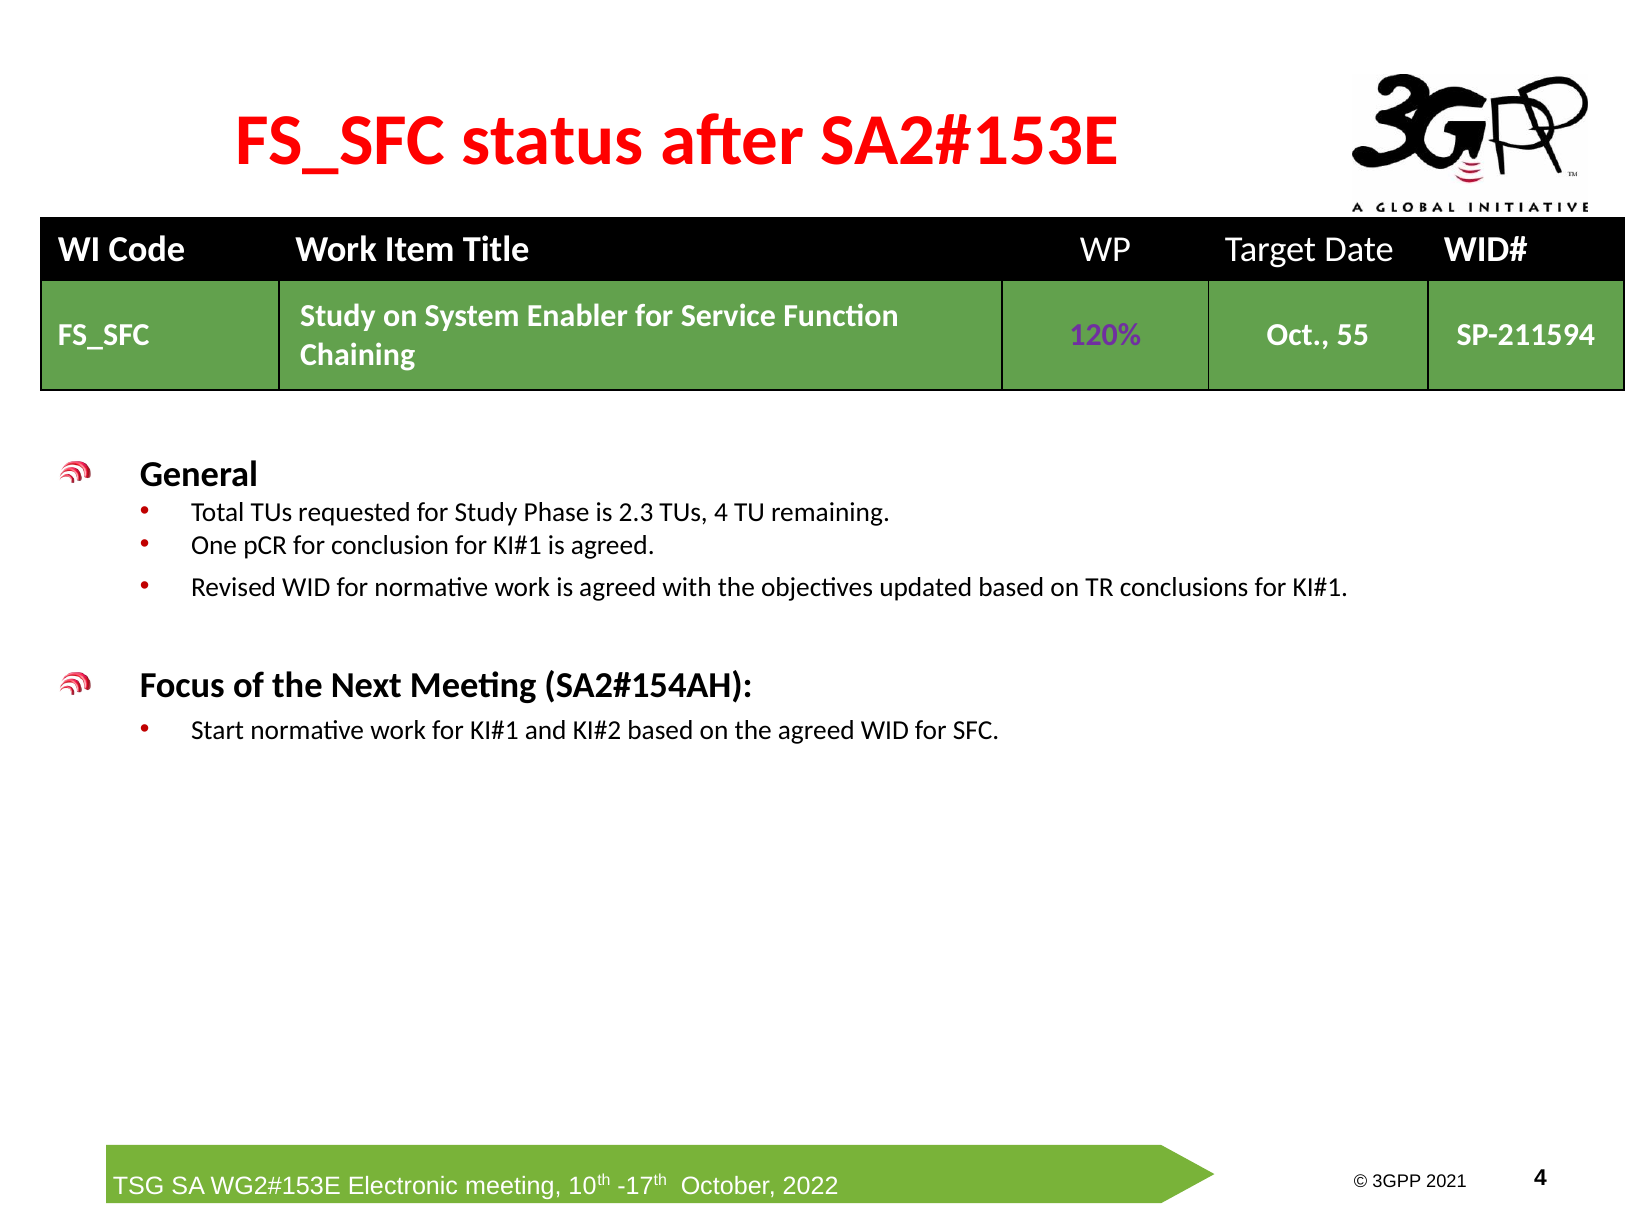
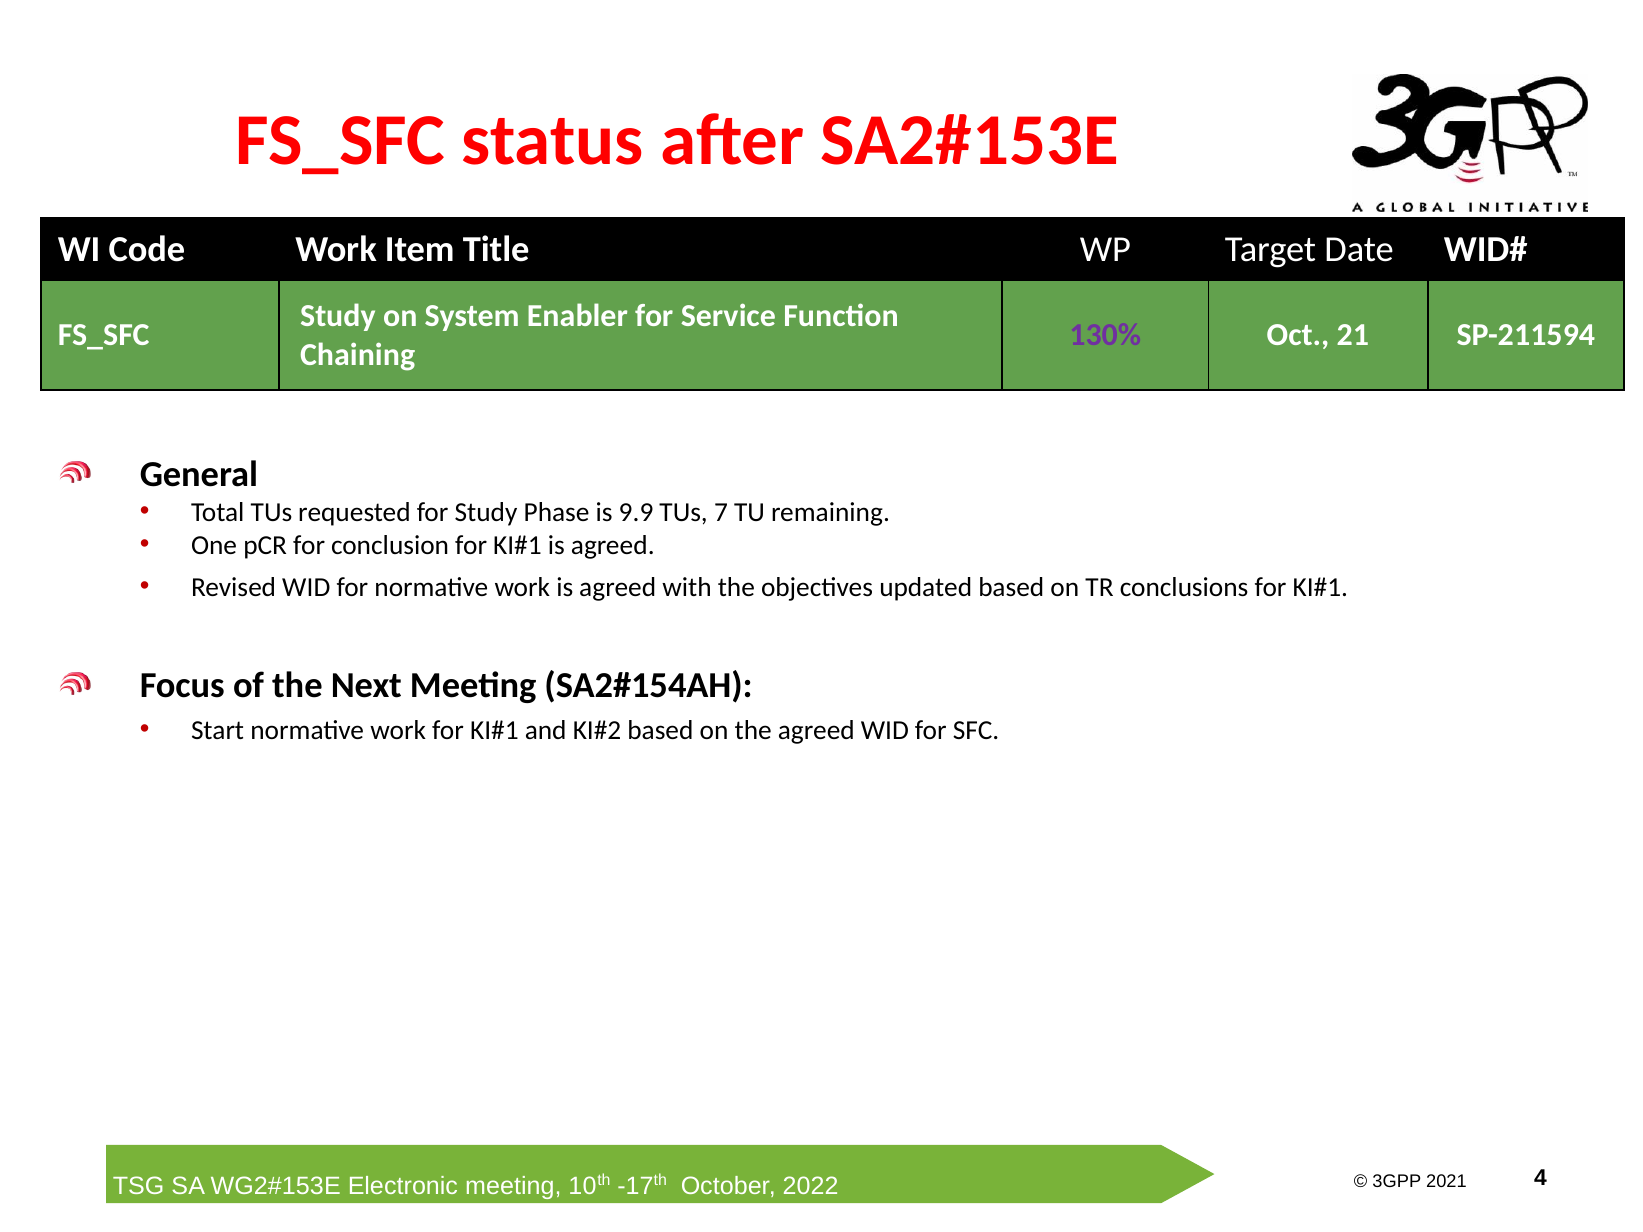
120%: 120% -> 130% (1105, 335)
55: 55 -> 21 (1353, 335)
2.3: 2.3 -> 9.9 (636, 512)
TUs 4: 4 -> 7 (721, 512)
